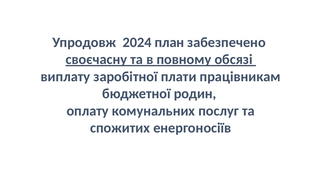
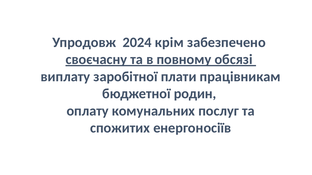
план: план -> крім (169, 43)
